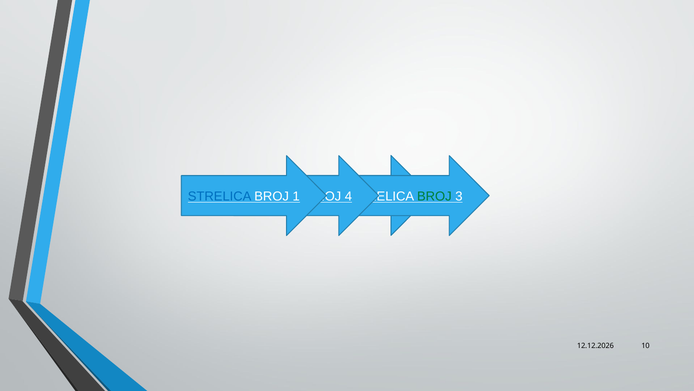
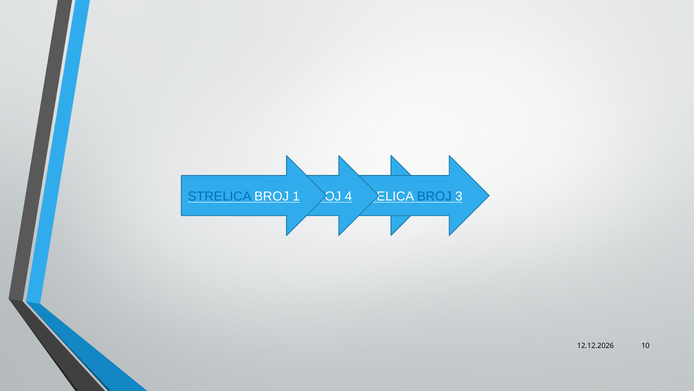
BROJ colour: green -> blue (434, 196)
